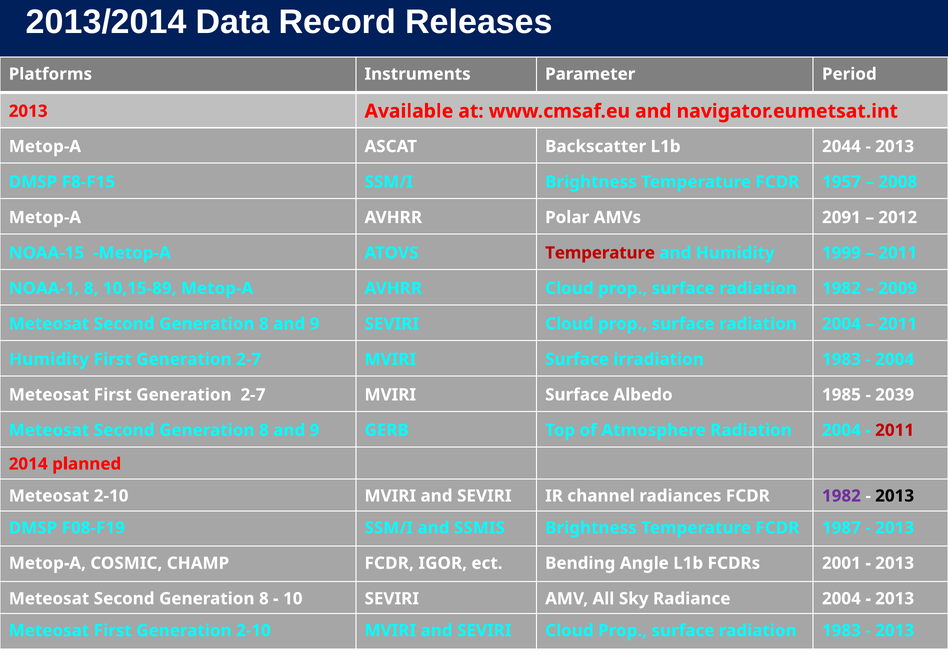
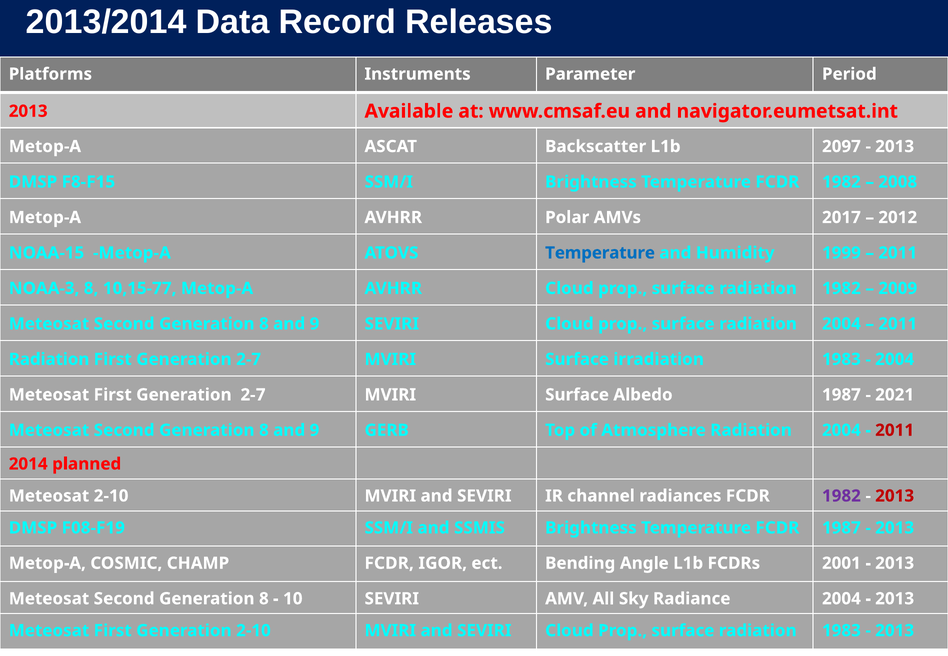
2044: 2044 -> 2097 (841, 147)
Temperature FCDR 1957: 1957 -> 1982 (841, 182)
2091: 2091 -> 2017 (841, 218)
Temperature colour: red -> blue (600, 253)
NOAA-1: NOAA-1 -> NOAA-3 (44, 288)
10,15-89: 10,15-89 -> 10,15-77 (140, 288)
Humidity: Humidity -> Radiation (49, 359)
Albedo 1985: 1985 -> 1987 (841, 395)
2039: 2039 -> 2021 (895, 395)
2013 colour: black -> red (895, 496)
